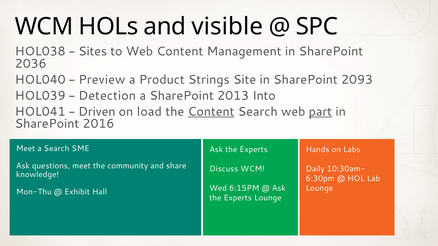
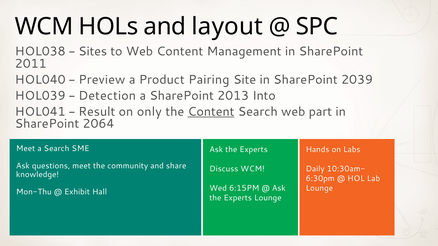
visible: visible -> layout (227, 27)
2036: 2036 -> 2011 (31, 64)
Strings: Strings -> Pairing (209, 80)
2093: 2093 -> 2039 (357, 80)
Driven: Driven -> Result (97, 112)
load: load -> only (149, 112)
part underline: present -> none (320, 112)
2016: 2016 -> 2064 (98, 124)
